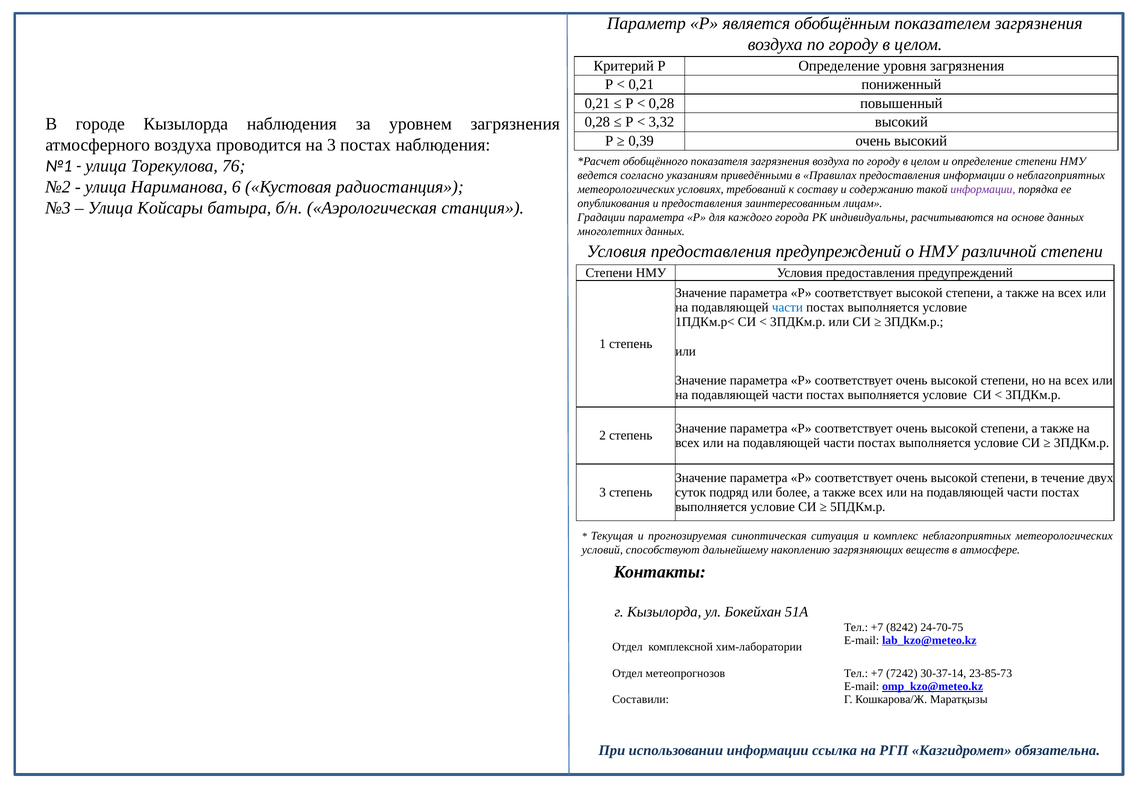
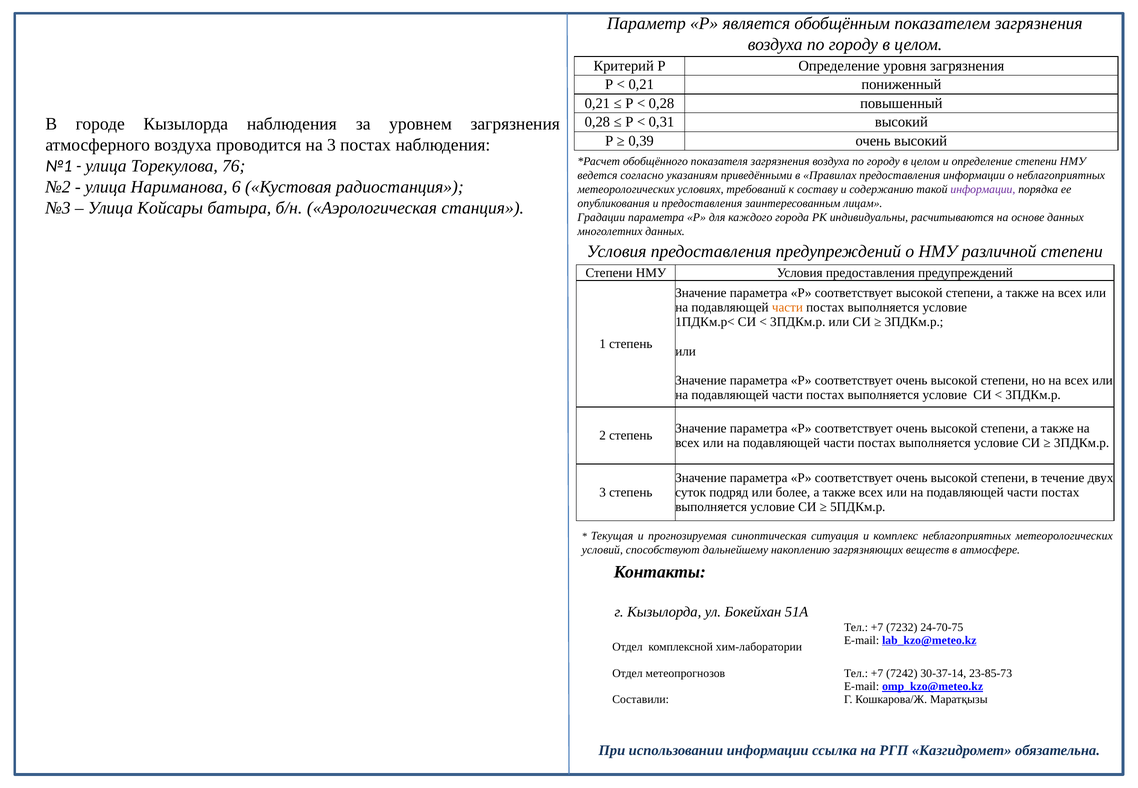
3,32: 3,32 -> 0,31 (661, 122)
части colour: blue -> orange (787, 307)
8242: 8242 -> 7232 (902, 627)
